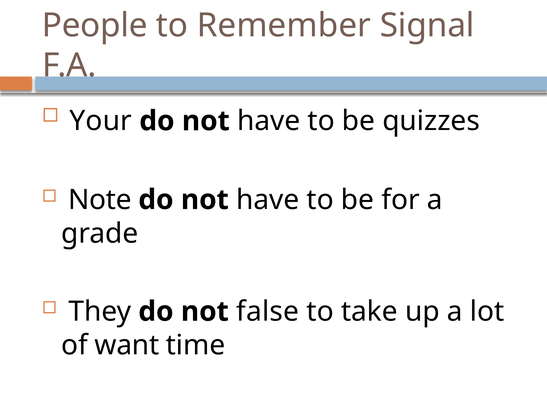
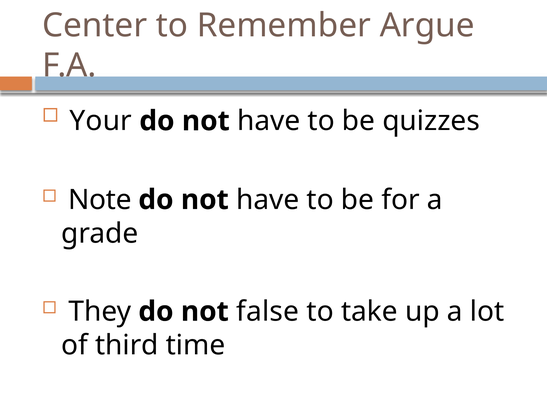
People: People -> Center (95, 26)
Signal: Signal -> Argue (427, 26)
want: want -> third (127, 345)
